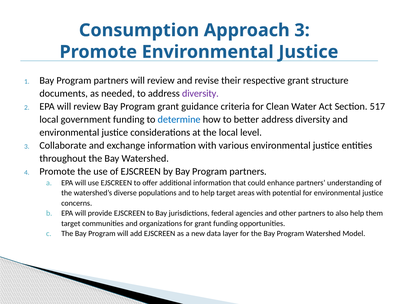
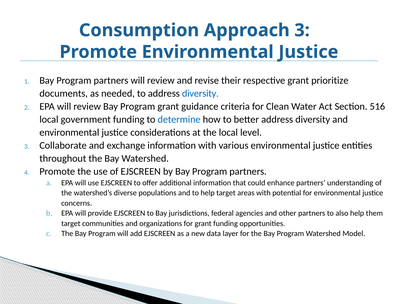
structure: structure -> prioritize (330, 80)
diversity colour: purple -> blue (200, 93)
517: 517 -> 516 (377, 106)
